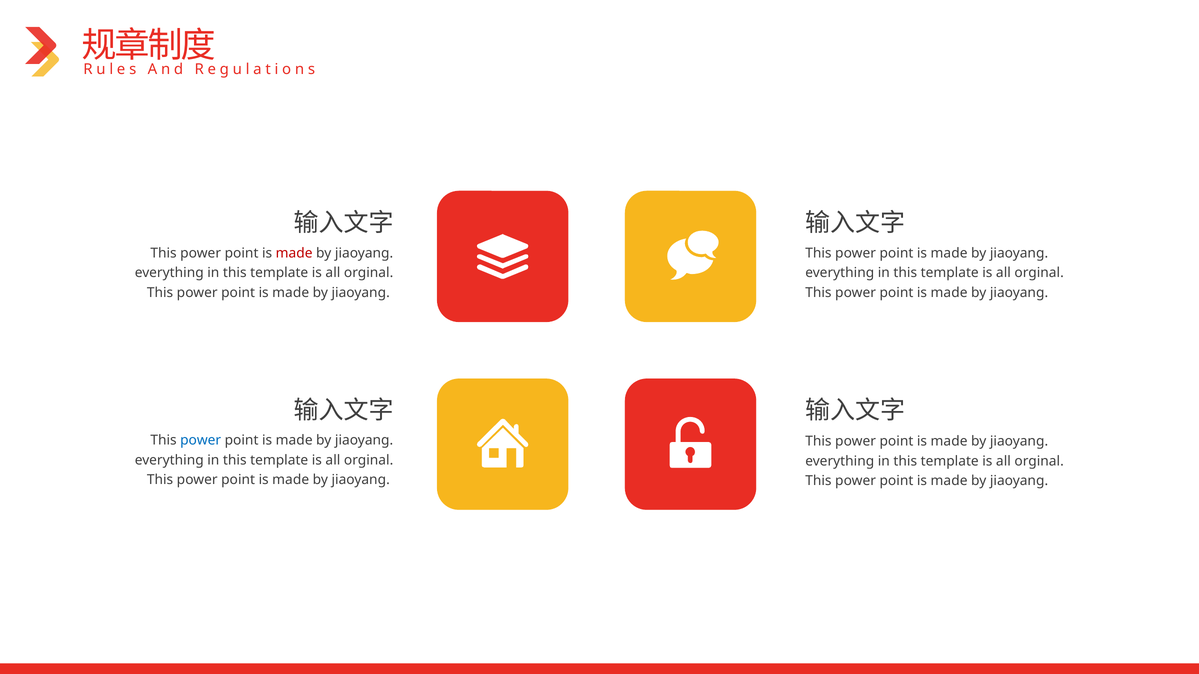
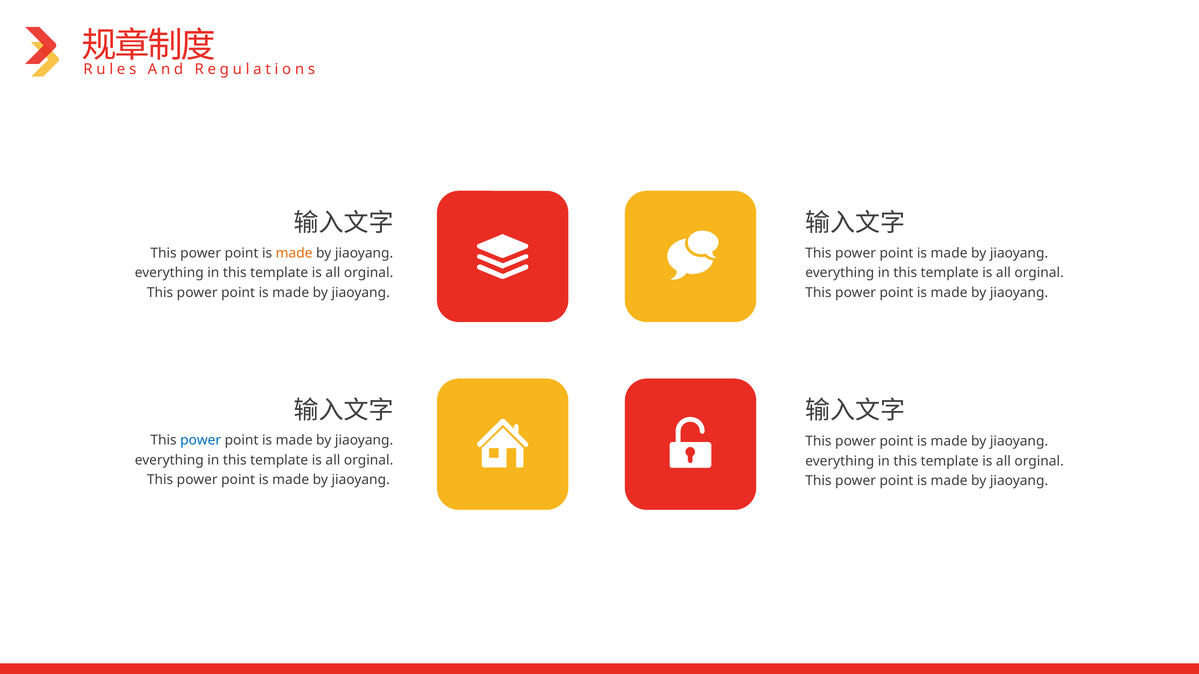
made colour: red -> orange (294, 253)
